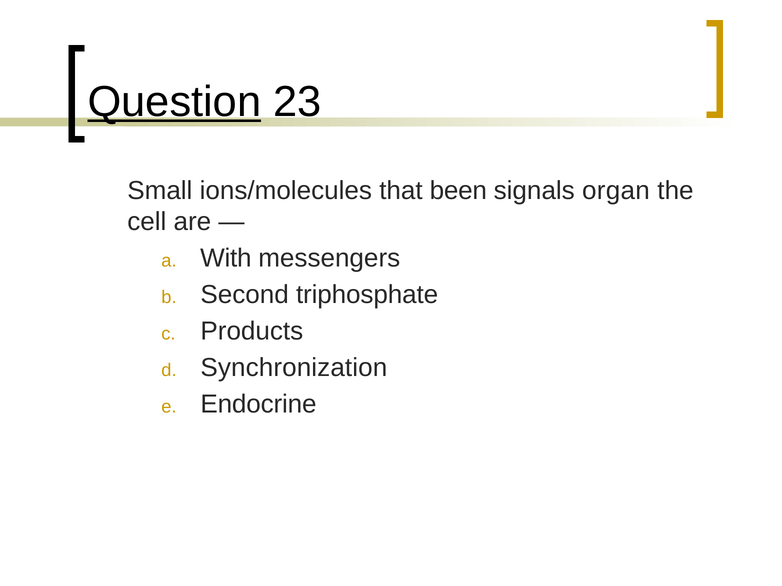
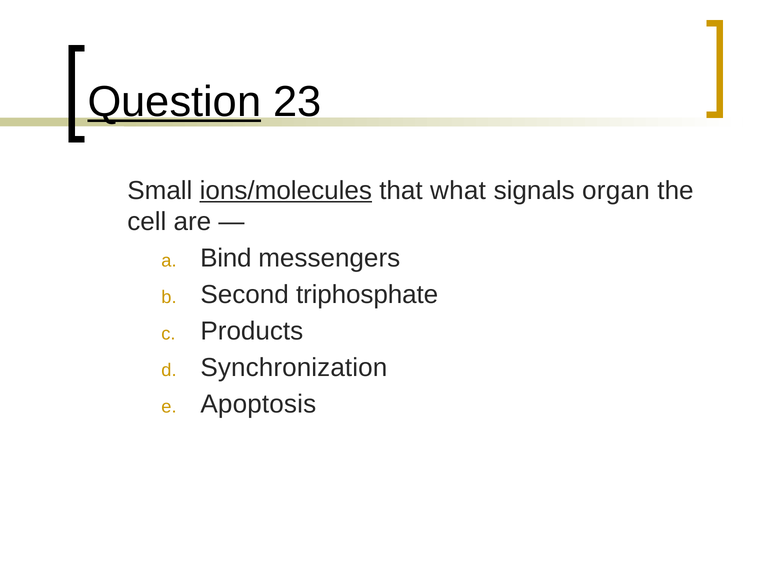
ions/molecules underline: none -> present (286, 191)
been: been -> what (458, 191)
With: With -> Bind (226, 259)
Endocrine: Endocrine -> Apoptosis (258, 405)
